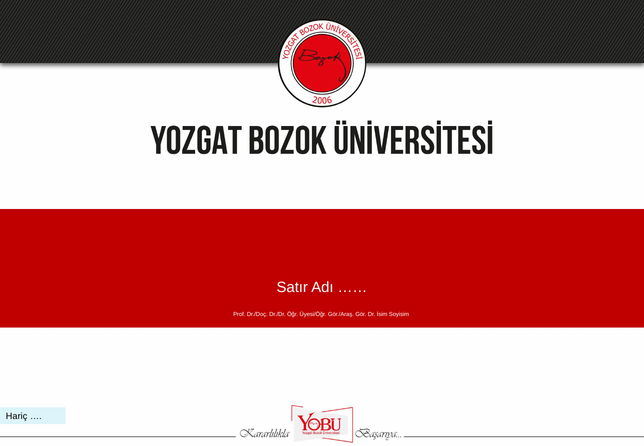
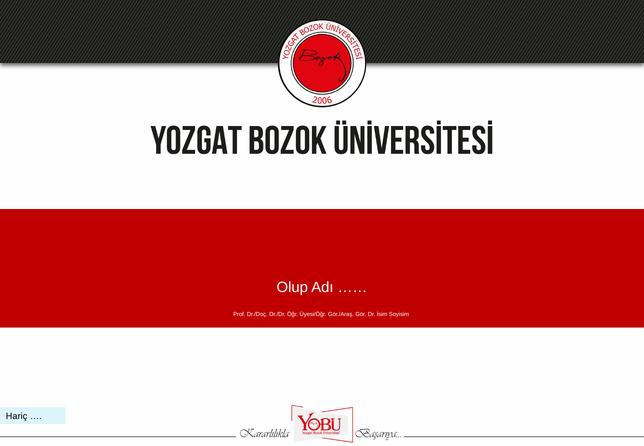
Satır: Satır -> Olup (292, 287)
